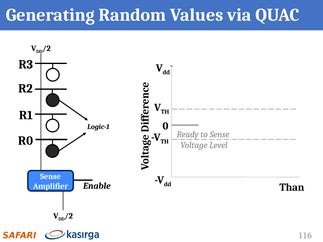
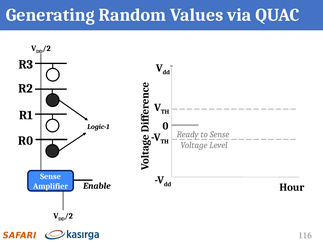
Than: Than -> Hour (292, 187)
